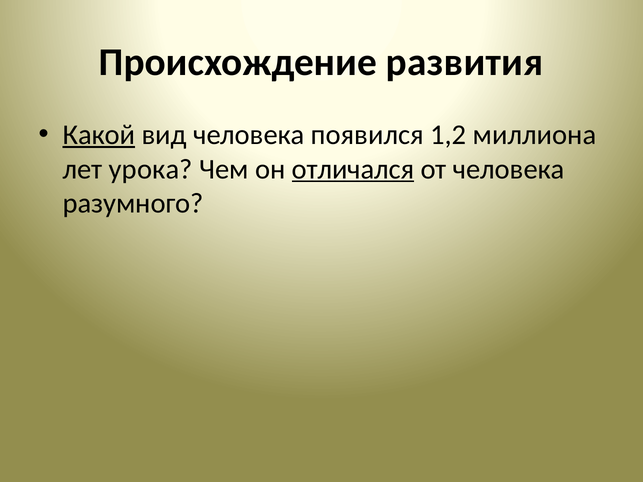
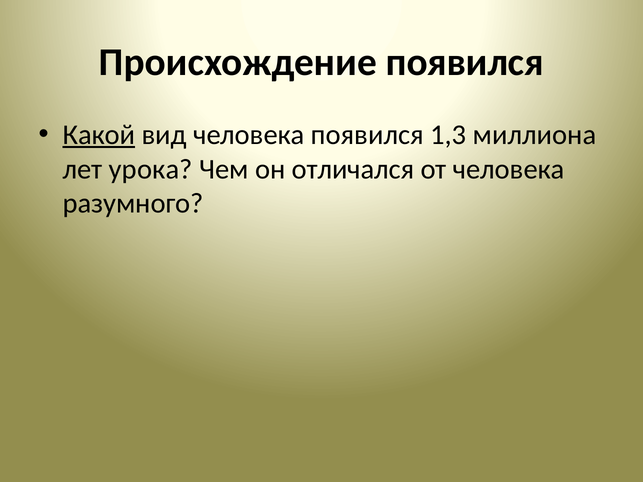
Происхождение развития: развития -> появился (465, 62)
1,2: 1,2 -> 1,3 (448, 135)
отличался underline: present -> none (353, 169)
